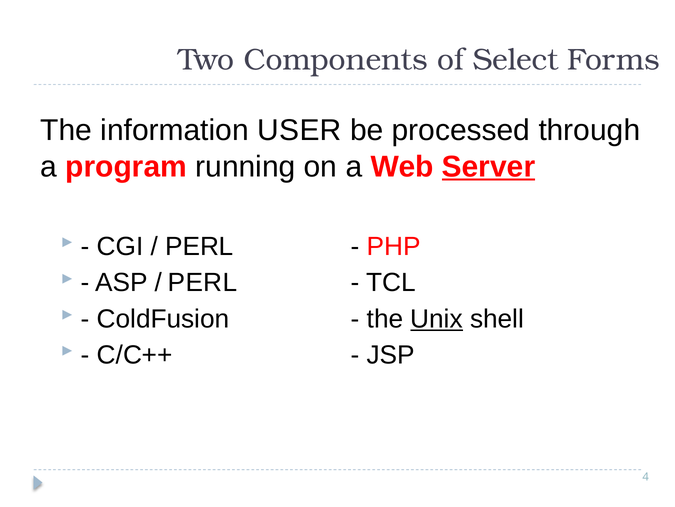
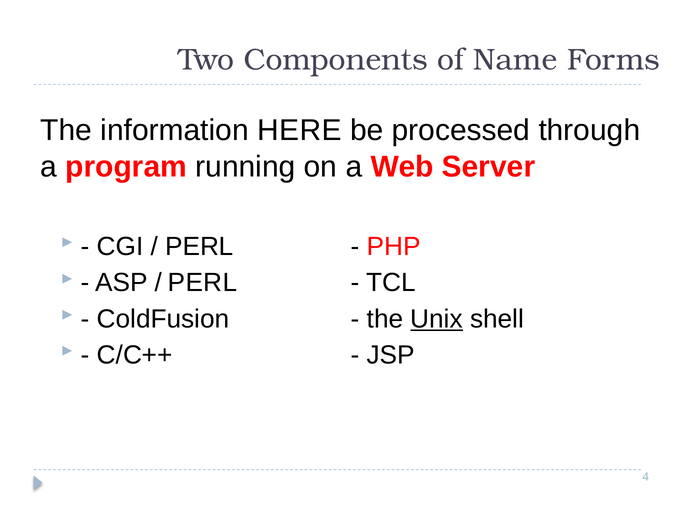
Select: Select -> Name (515, 60)
USER: USER -> HERE (299, 130)
Server underline: present -> none (488, 166)
